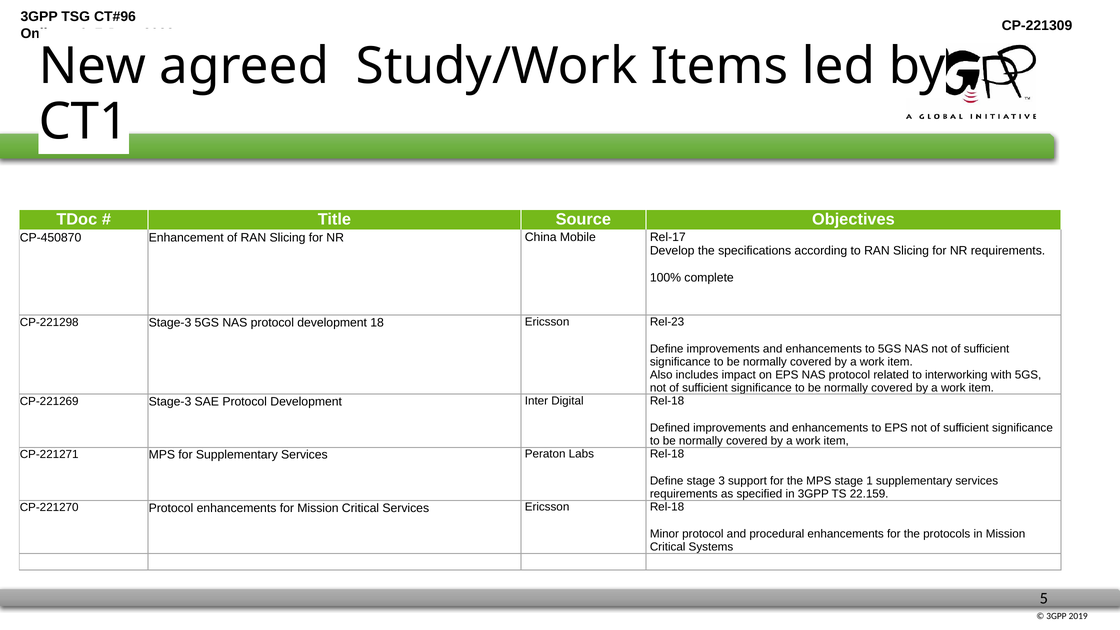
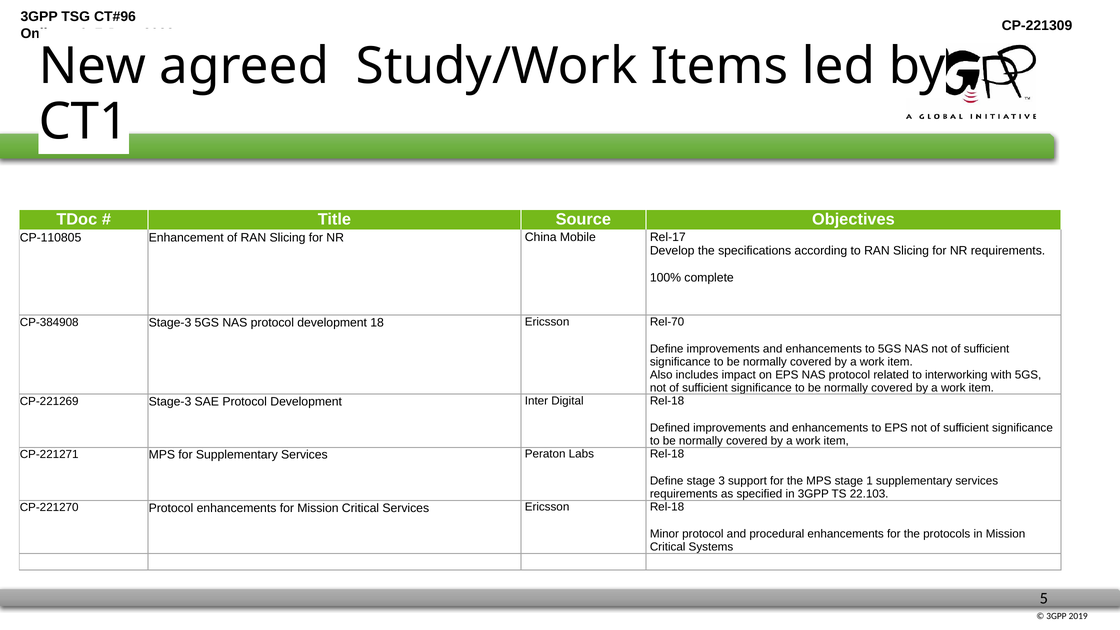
CP-450870: CP-450870 -> CP-110805 (51, 238)
CP-221298: CP-221298 -> CP-384908 (49, 322)
Rel-23: Rel-23 -> Rel-70 (667, 322)
22.159: 22.159 -> 22.103 (869, 494)
